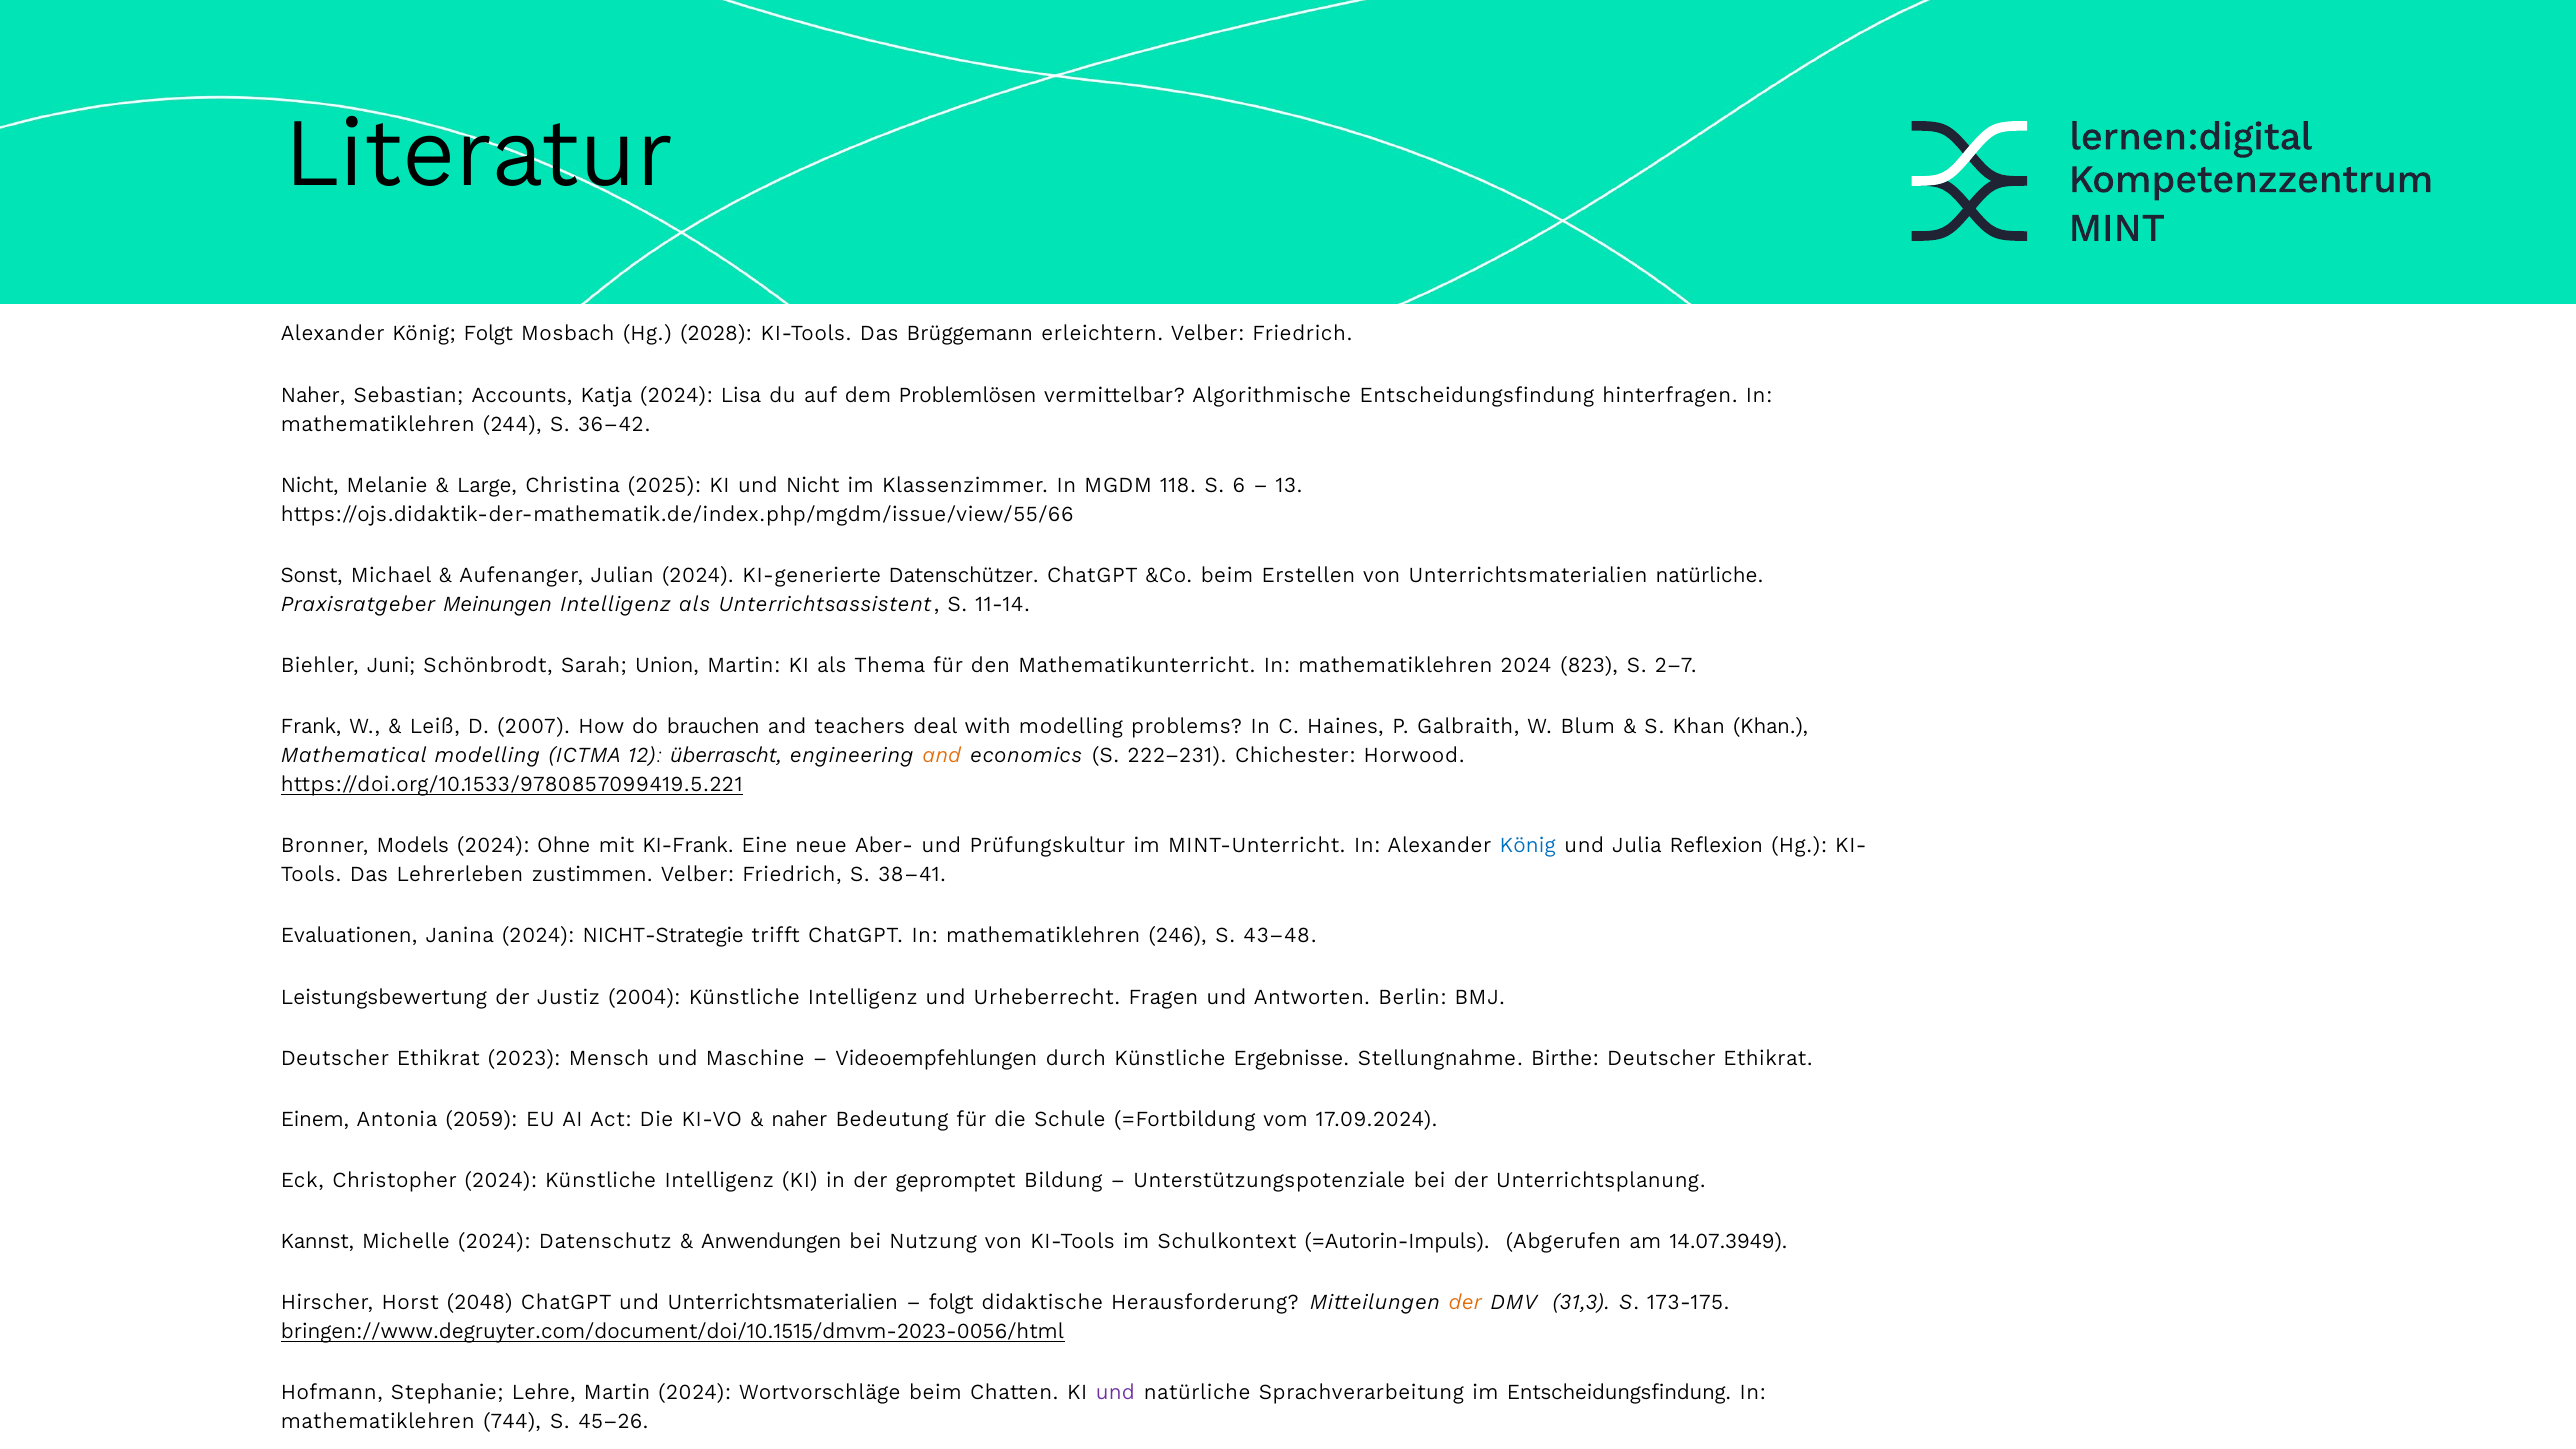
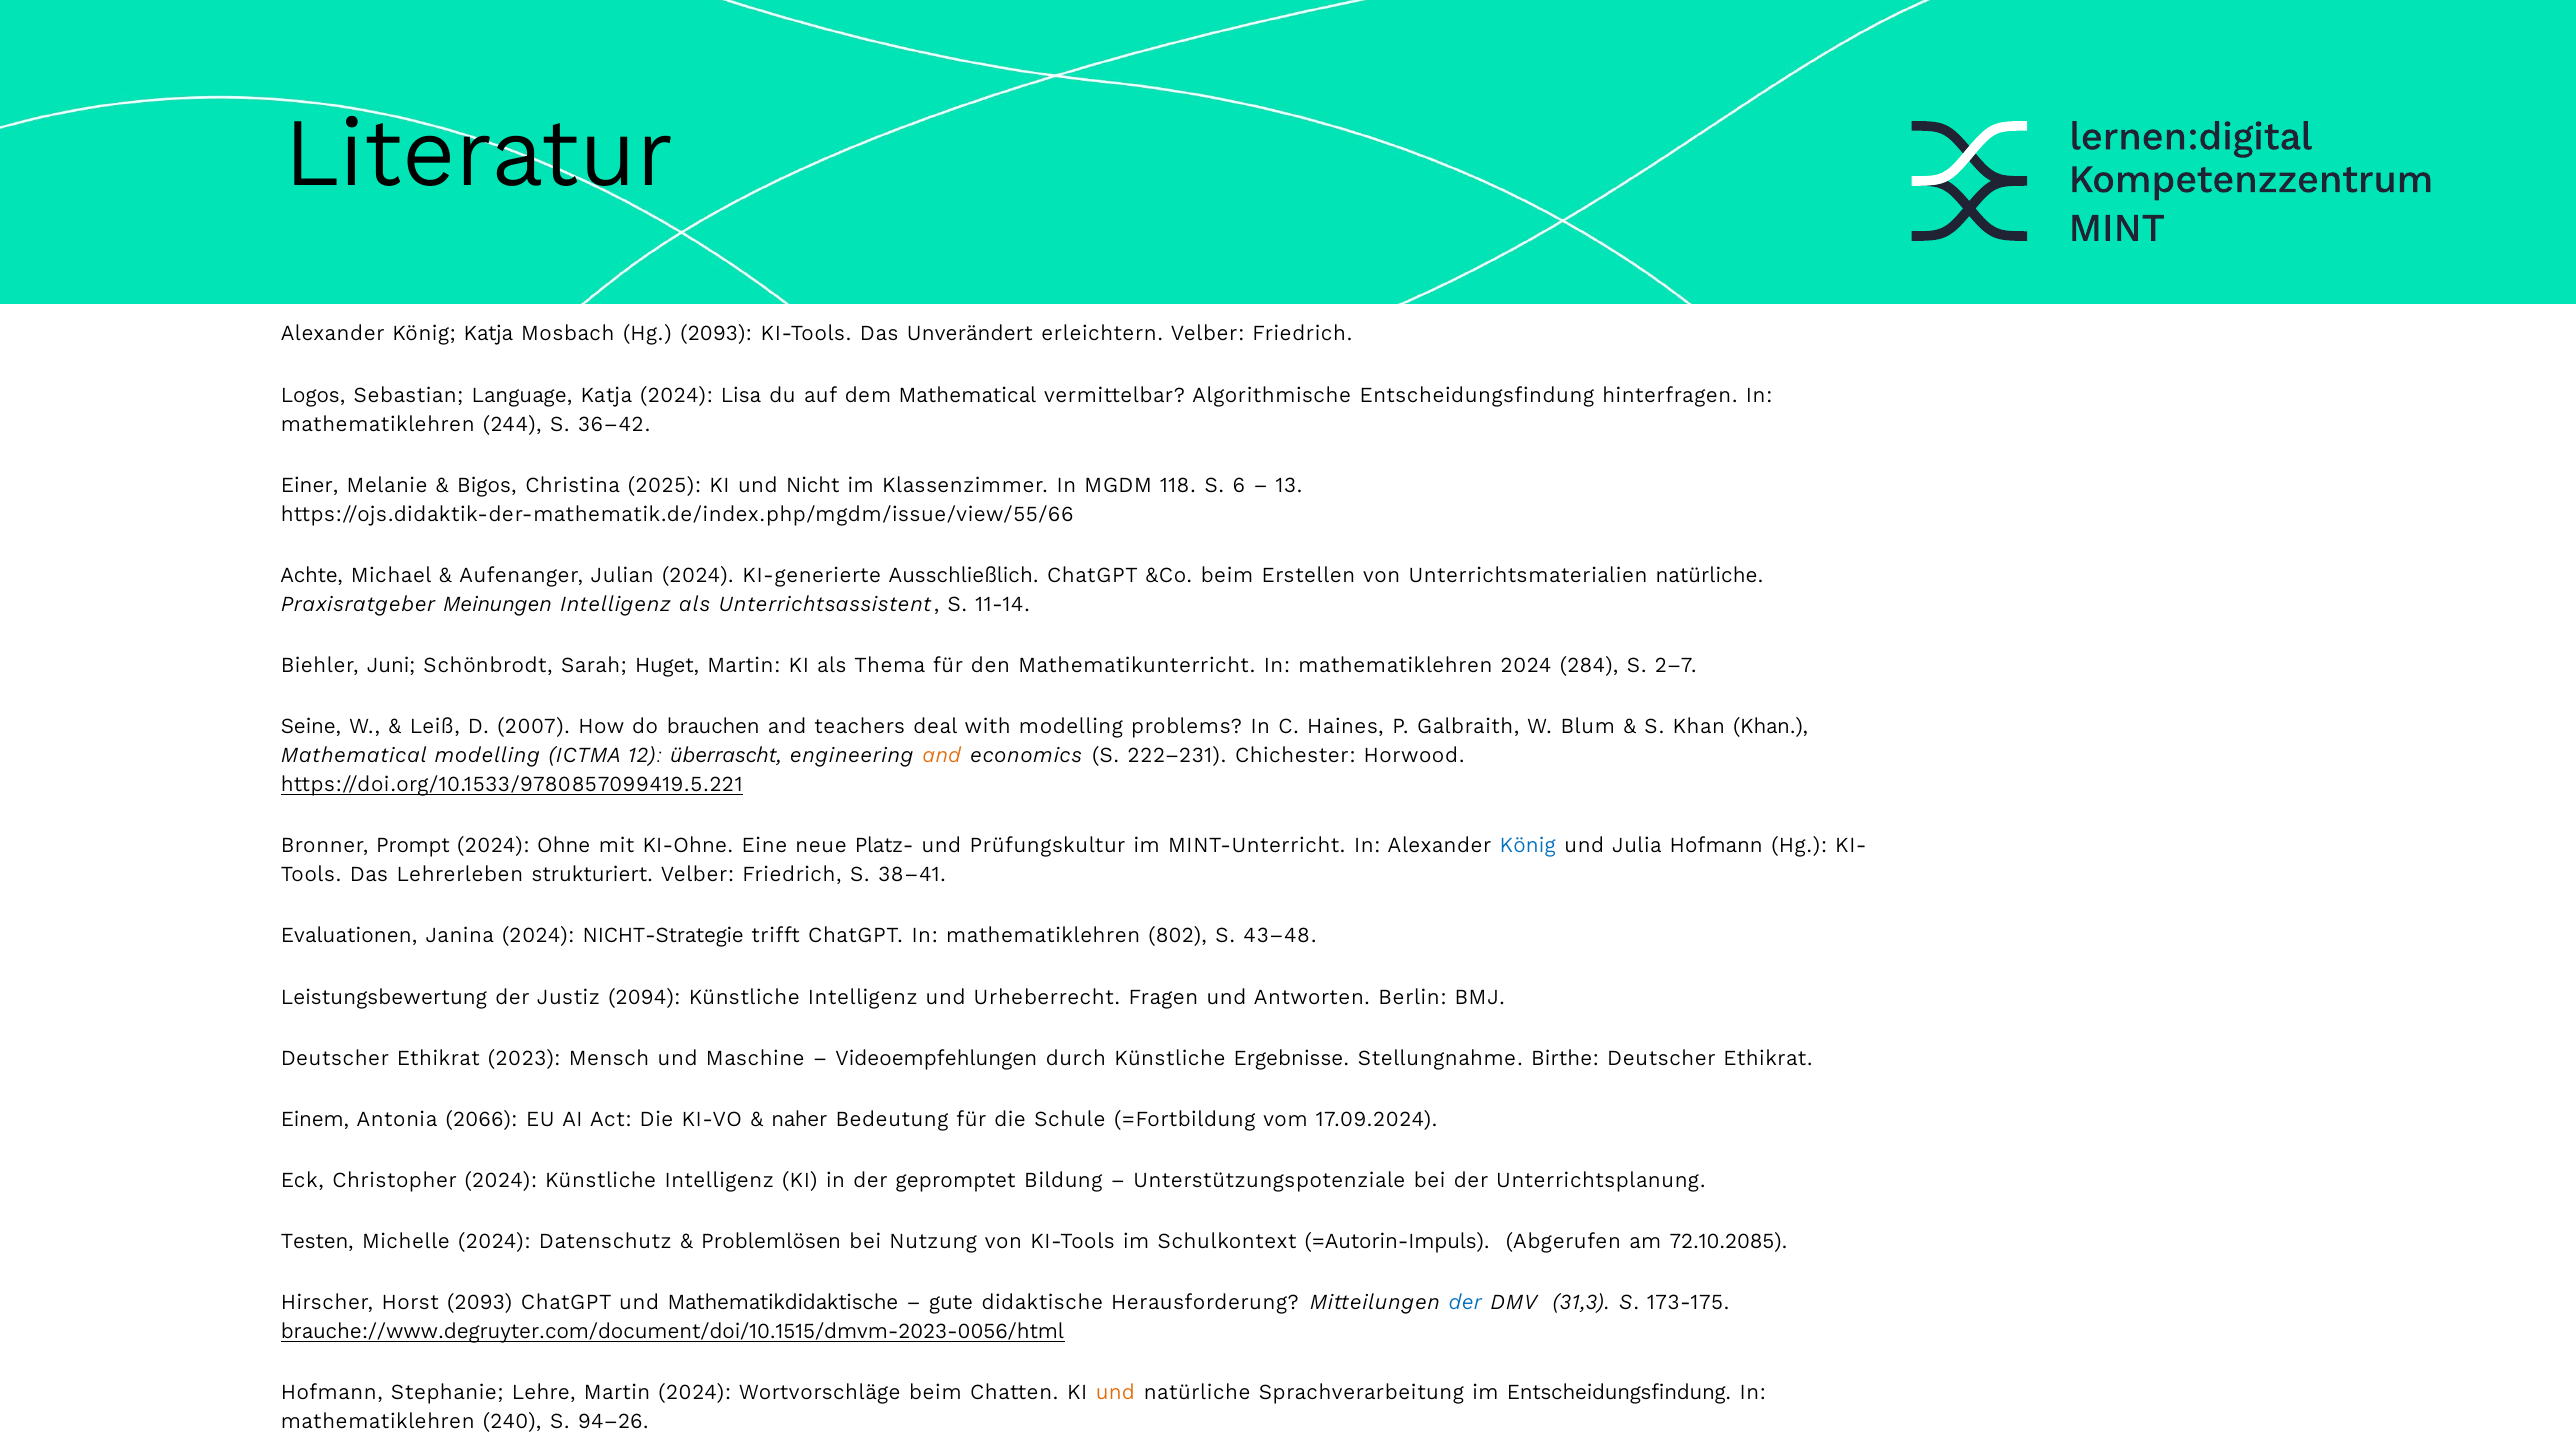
König Folgt: Folgt -> Katja (488, 334)
Hg 2028: 2028 -> 2093 (716, 334)
Brüggemann: Brüggemann -> Unverändert (970, 334)
Naher: Naher -> Logos (313, 395)
Accounts: Accounts -> Language (522, 395)
dem Problemlösen: Problemlösen -> Mathematical (967, 395)
Nicht: Nicht -> Einer (310, 485)
Large: Large -> Bigos (487, 485)
Sonst: Sonst -> Achte (312, 575)
Datenschützer: Datenschützer -> Ausschließlich (964, 575)
Union: Union -> Huget (667, 665)
823: 823 -> 284 (1589, 665)
Frank: Frank -> Seine (311, 727)
Models: Models -> Prompt (413, 846)
KI-Frank: KI-Frank -> KI-Ohne (688, 846)
Aber-: Aber- -> Platz- (884, 846)
Julia Reflexion: Reflexion -> Hofmann (1716, 846)
zustimmen: zustimmen -> strukturiert (592, 875)
246: 246 -> 802 (1178, 936)
2004: 2004 -> 2094 (644, 997)
2059: 2059 -> 2066 (481, 1119)
Kannst: Kannst -> Testen (317, 1242)
Anwendungen: Anwendungen -> Problemlösen (771, 1242)
14.07.3949: 14.07.3949 -> 72.10.2085 (1729, 1242)
Horst 2048: 2048 -> 2093 (480, 1303)
und Unterrichtsmaterialien: Unterrichtsmaterialien -> Mathematikdidaktische (783, 1303)
folgt: folgt -> gute (951, 1303)
der colour: orange -> blue (1465, 1303)
bringen://www.degruyter.com/document/doi/10.1515/dmvm-2023-0056/html: bringen://www.degruyter.com/document/doi/10.1515/dmvm-2023-0056/html -> brauche://www.degruyter.com/document/doi/10.1515/dmvm-2023-0056/html (672, 1332)
und colour: purple -> orange (1115, 1393)
744: 744 -> 240 (512, 1422)
45–26: 45–26 -> 94–26 (613, 1422)
